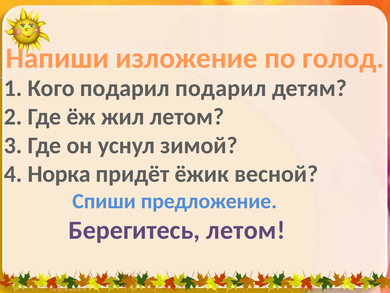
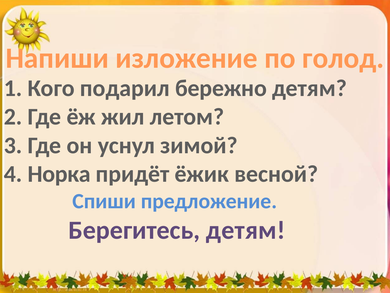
подарил подарил: подарил -> бережно (221, 88)
Берегитесь летом: летом -> детям (246, 230)
